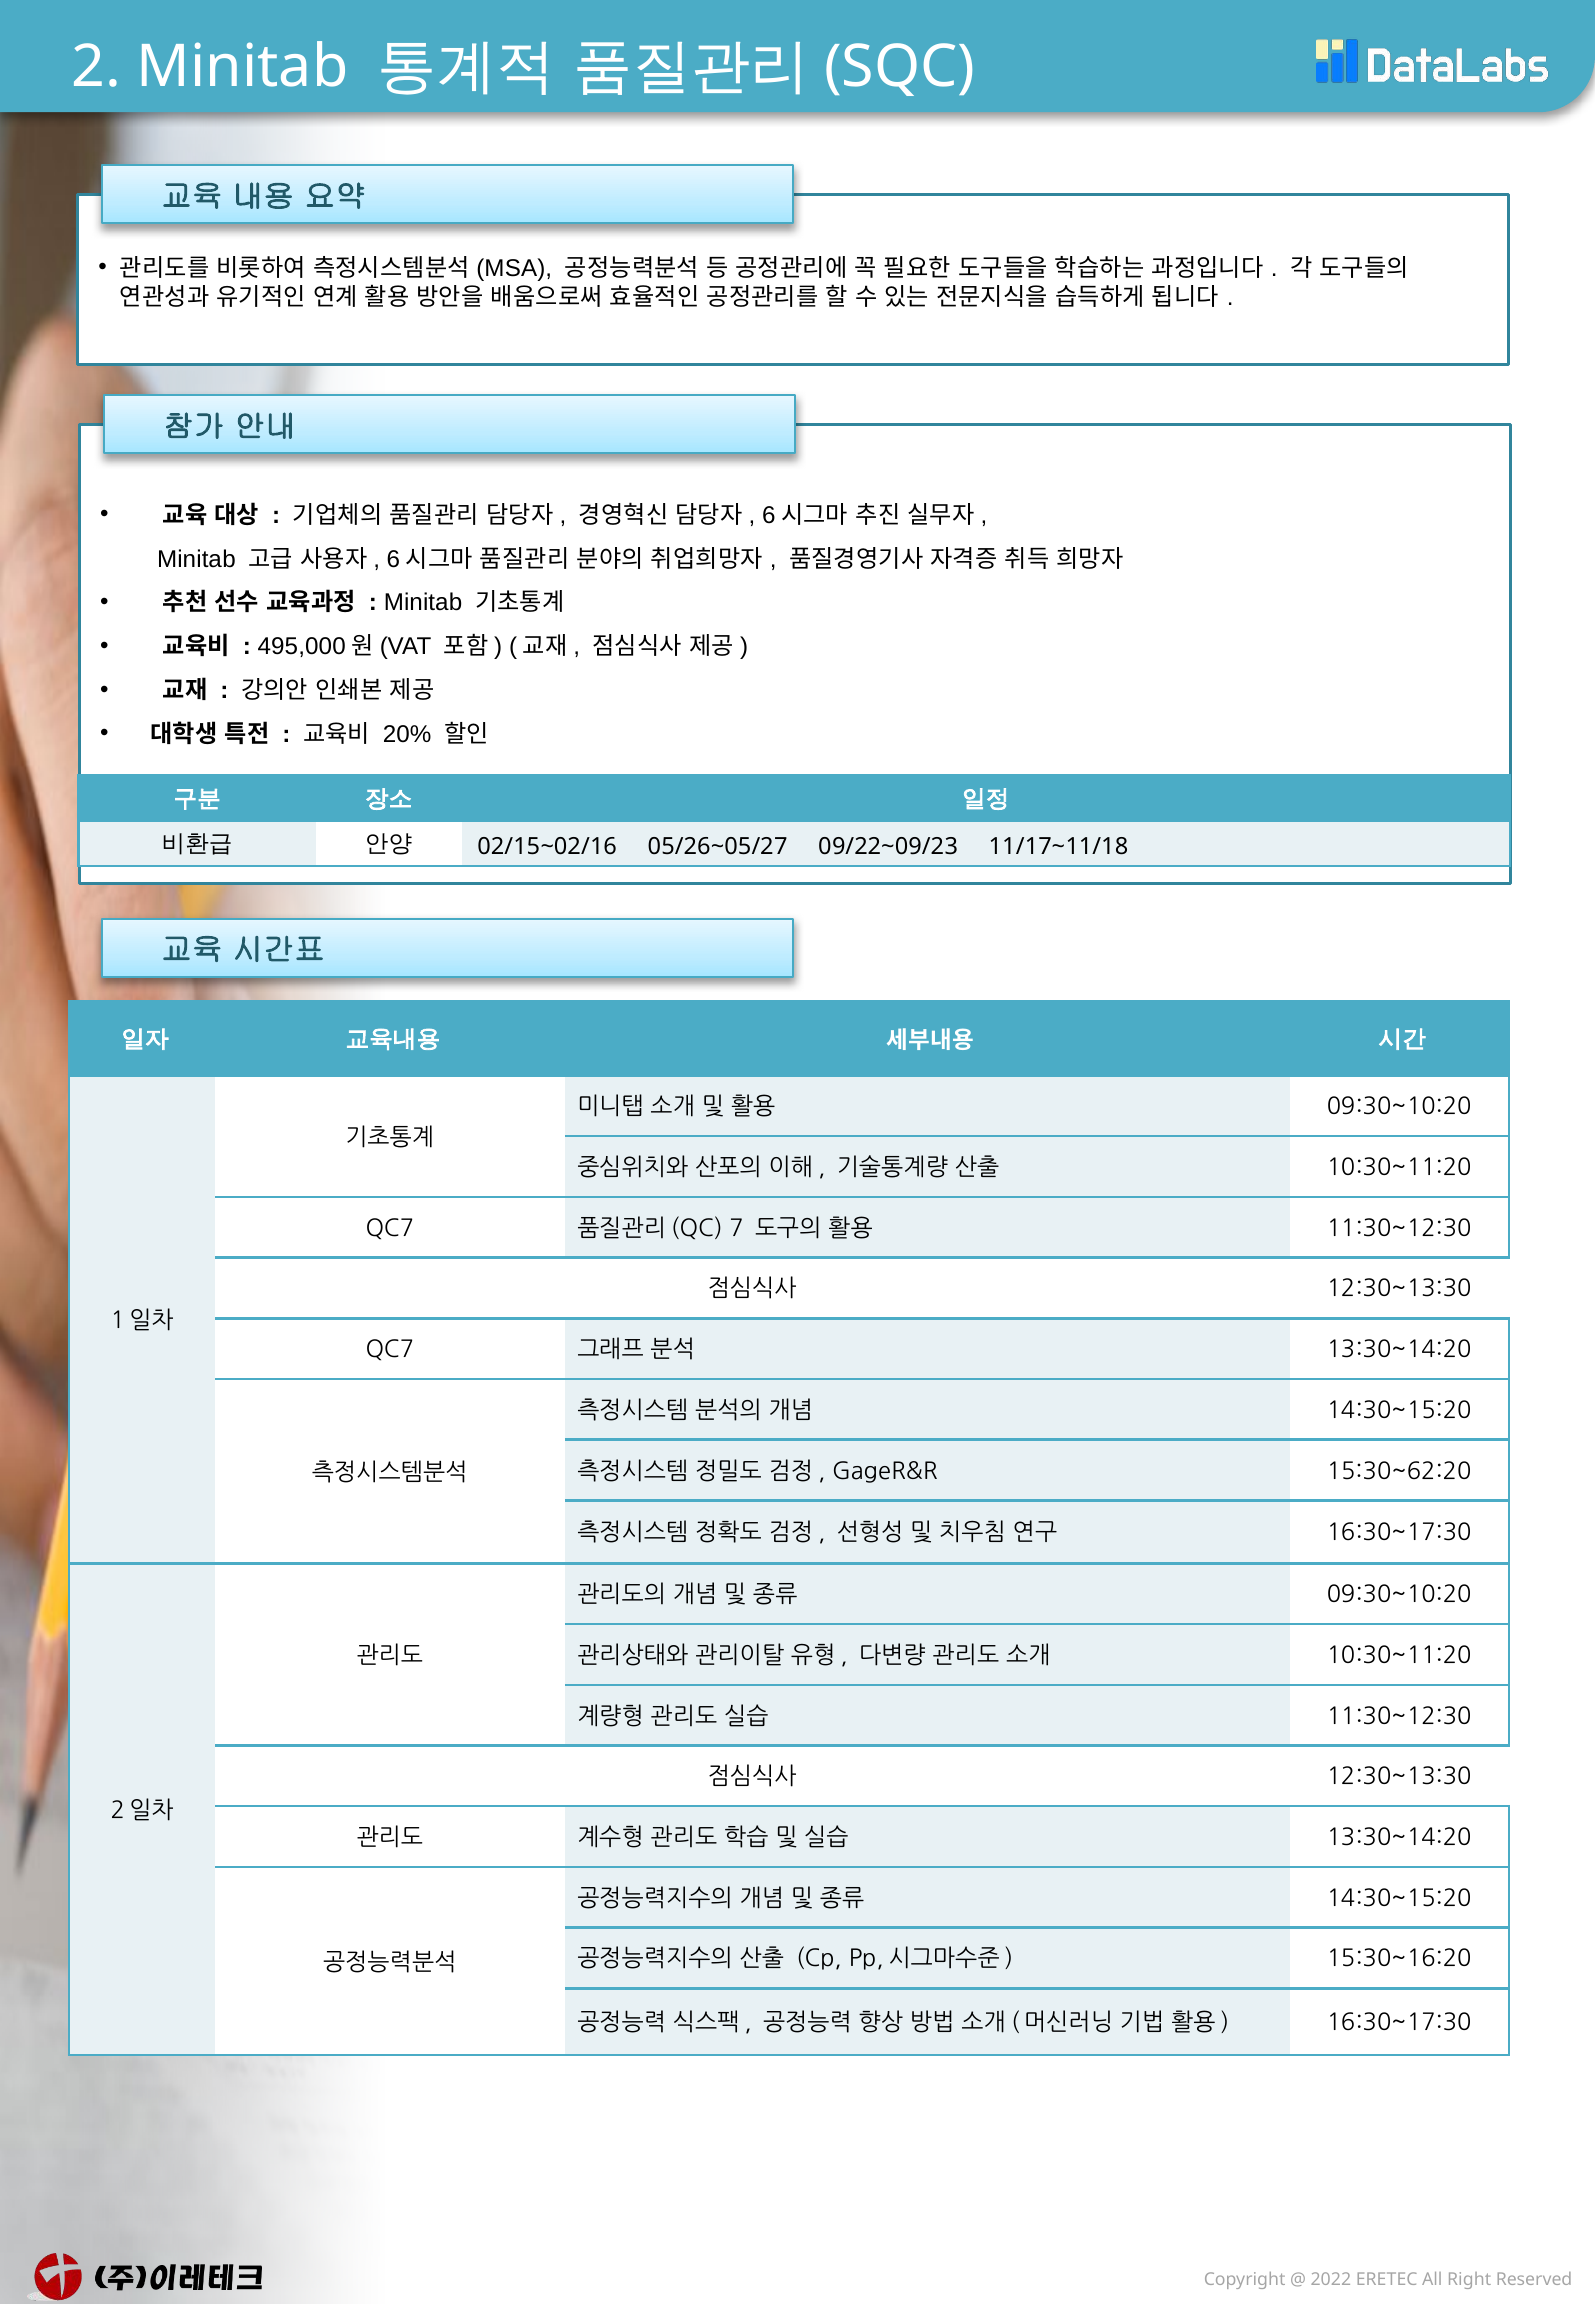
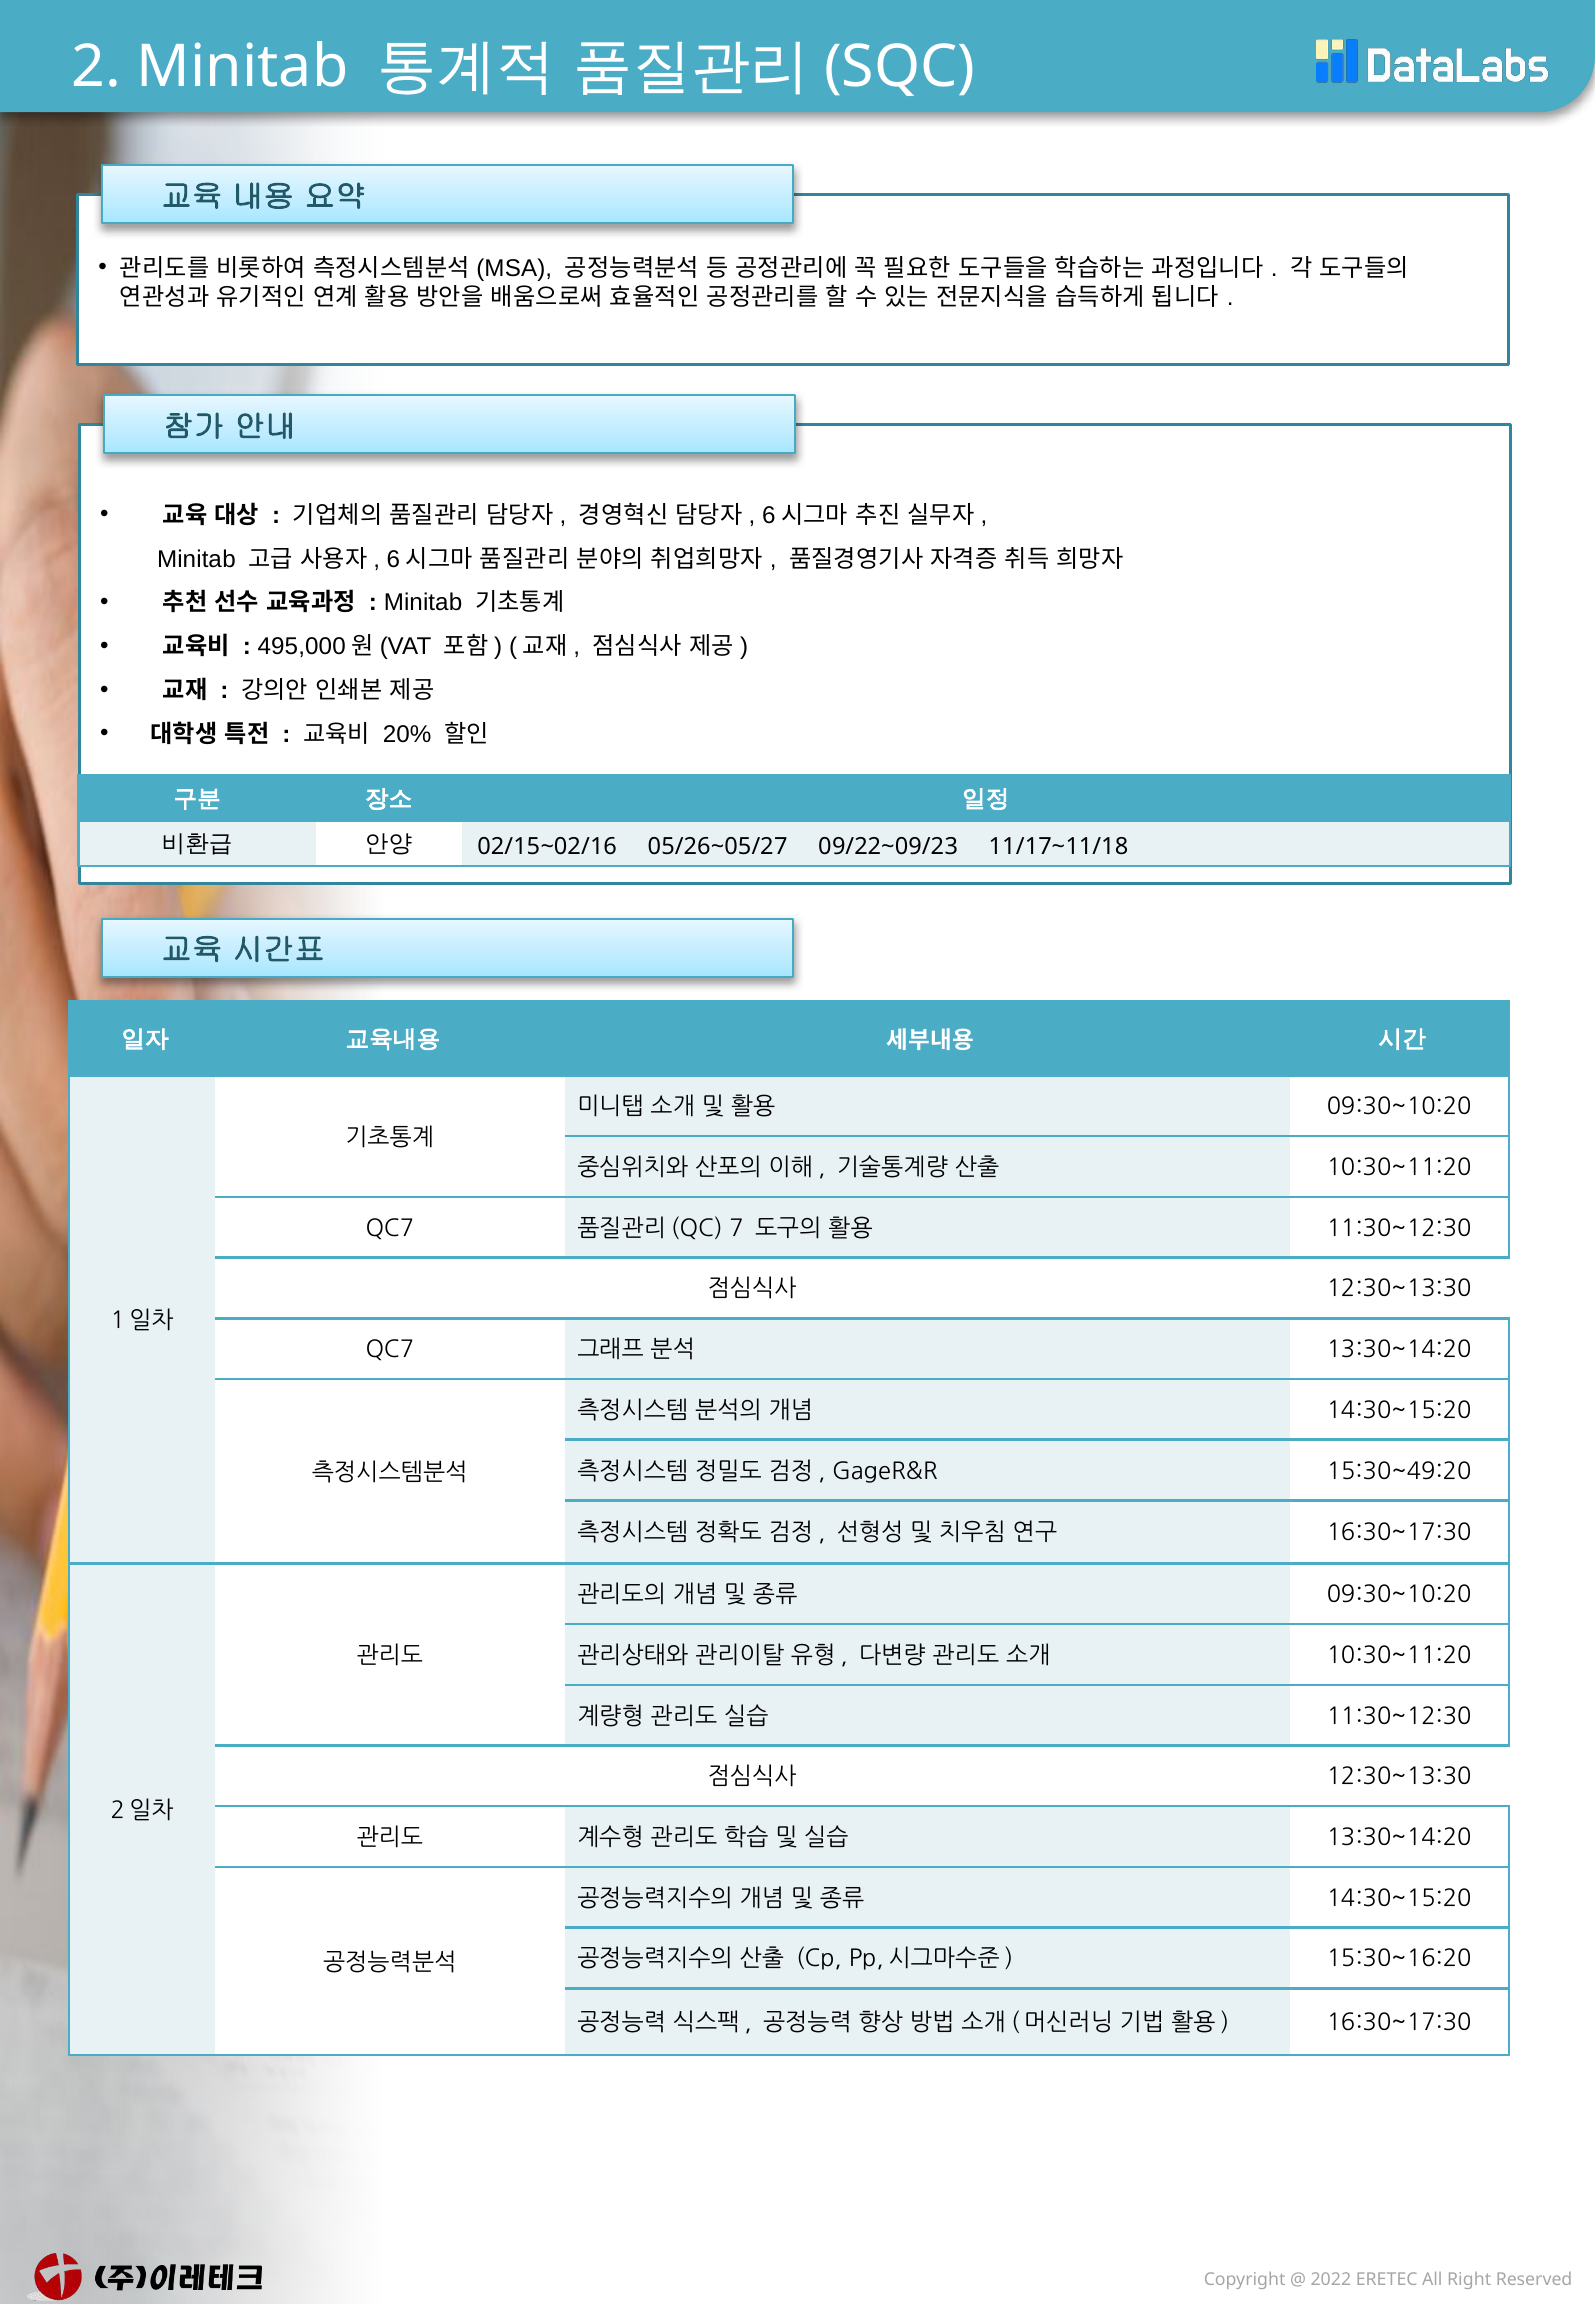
15:30~62:20: 15:30~62:20 -> 15:30~49:20 (1399, 1471)
